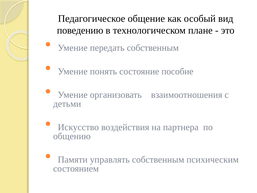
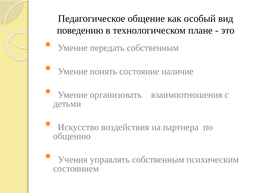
пособие: пособие -> наличие (177, 71)
Памяти: Памяти -> Учения (73, 159)
